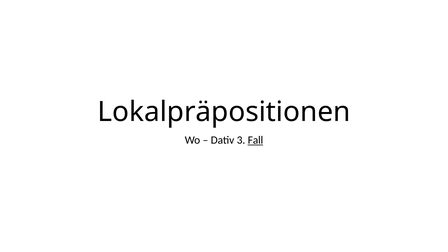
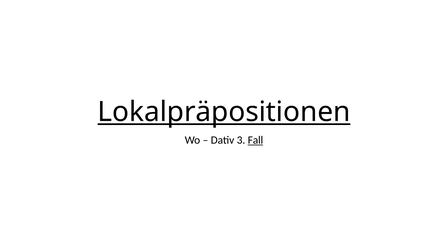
Lokalpräpositionen underline: none -> present (224, 112)
